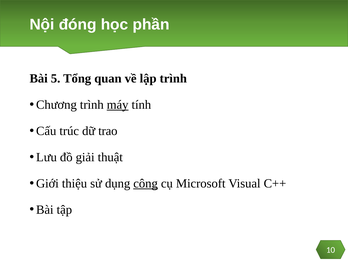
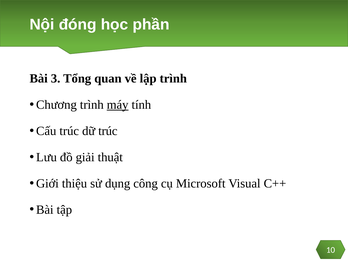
5: 5 -> 3 (56, 79)
dữ trao: trao -> trúc (108, 131)
công underline: present -> none (146, 184)
